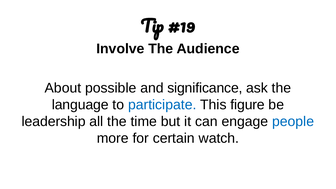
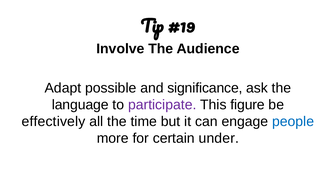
About: About -> Adapt (63, 88)
participate colour: blue -> purple (162, 105)
leadership: leadership -> effectively (54, 122)
watch: watch -> under (219, 138)
